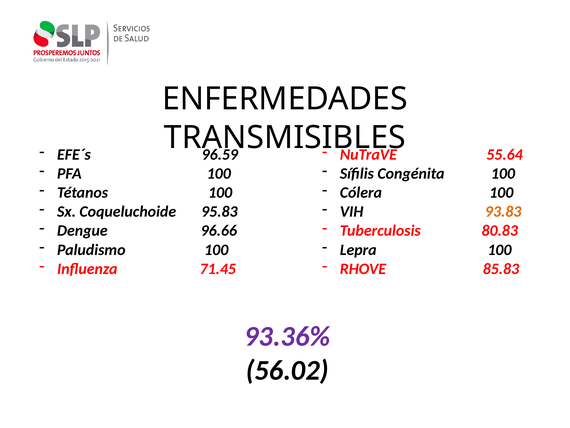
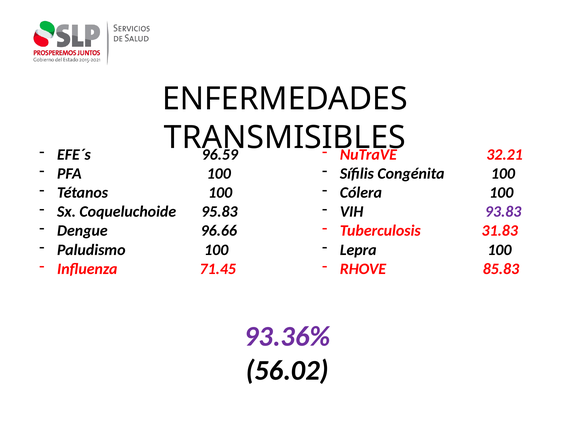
55.64: 55.64 -> 32.21 (505, 154)
93.83 colour: orange -> purple (503, 211)
80.83: 80.83 -> 31.83 (500, 230)
